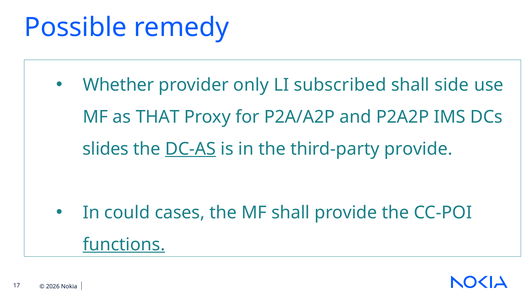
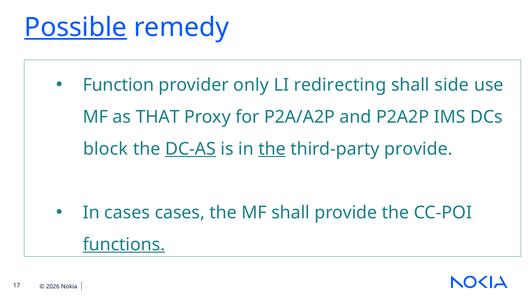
Possible underline: none -> present (76, 27)
Whether: Whether -> Function (118, 85)
subscribed: subscribed -> redirecting (340, 85)
slides: slides -> block (106, 149)
the underline: none -> present (272, 149)
In could: could -> cases (127, 213)
